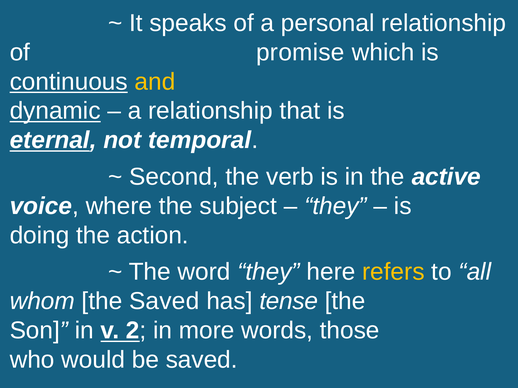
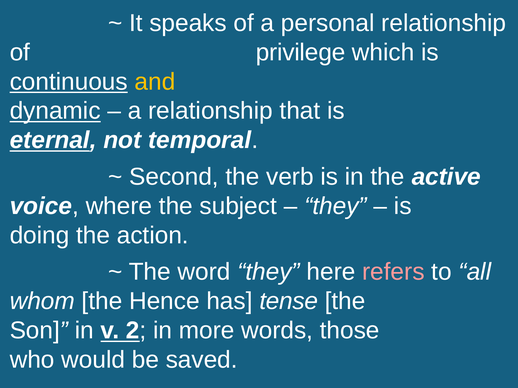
promise: promise -> privilege (301, 52)
refers colour: yellow -> pink (393, 272)
the Saved: Saved -> Hence (164, 302)
